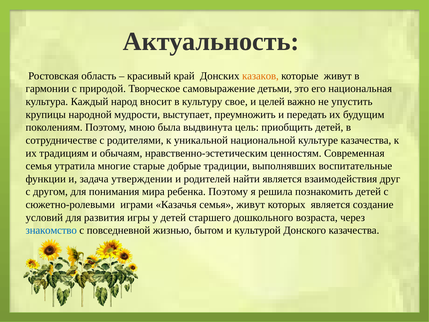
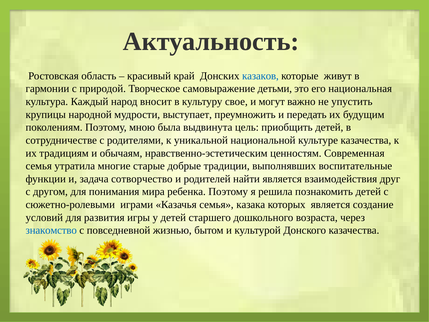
казаков colour: orange -> blue (260, 76)
целей: целей -> могут (272, 102)
утверждении: утверждении -> сотворчество (142, 179)
семья живут: живут -> казака (251, 204)
